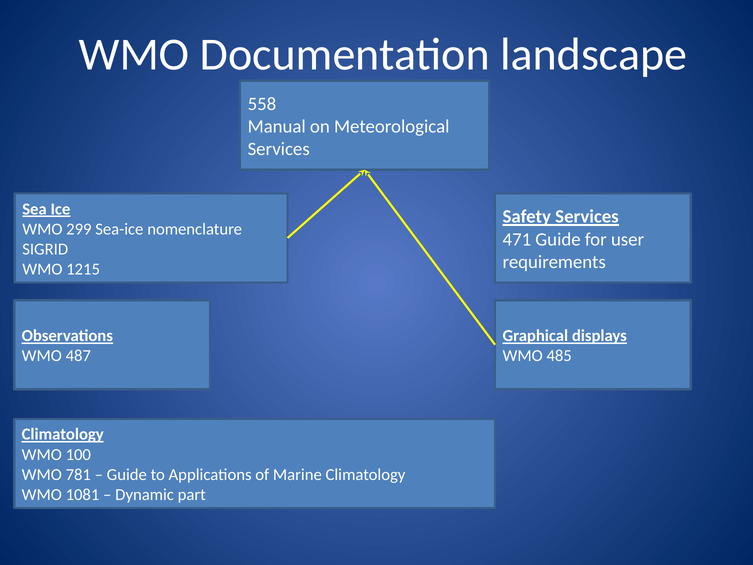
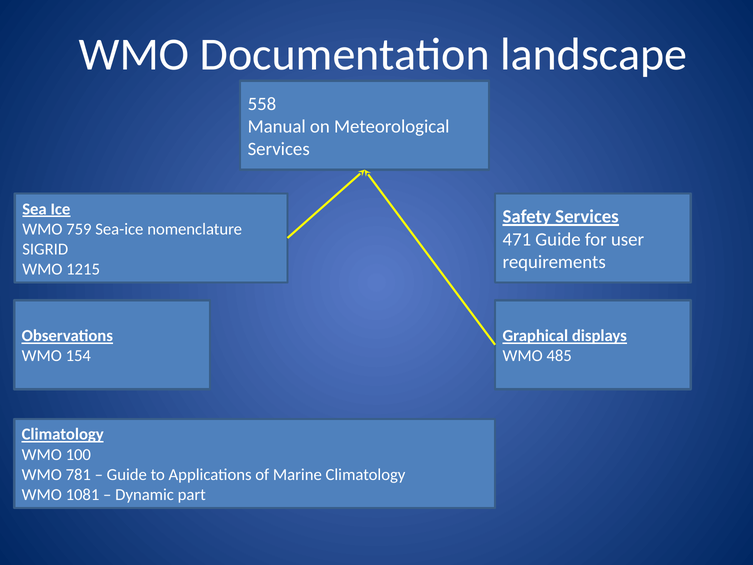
299: 299 -> 759 (79, 229)
487: 487 -> 154 (78, 356)
